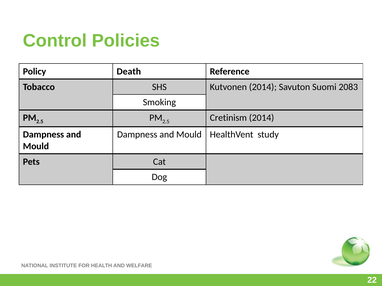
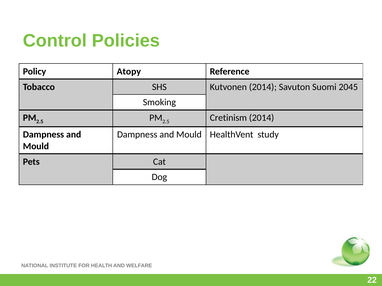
Death: Death -> Atopy (129, 72)
2083: 2083 -> 2045 (348, 87)
